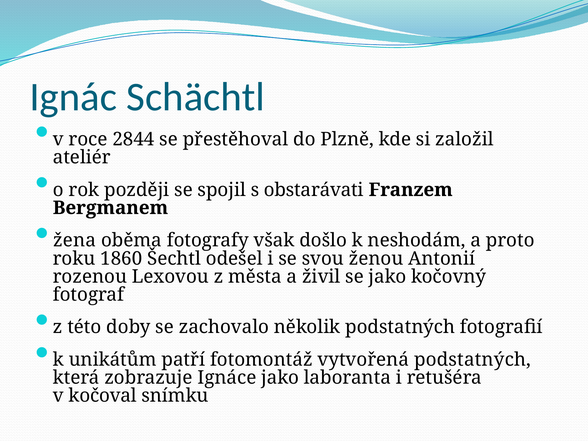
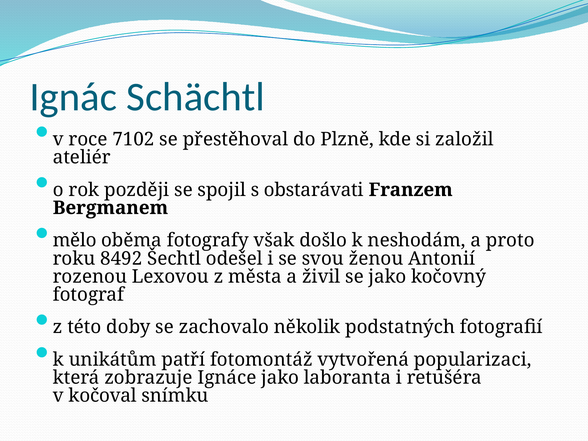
2844: 2844 -> 7102 (133, 139)
žena: žena -> mělo (75, 240)
1860: 1860 -> 8492 (121, 258)
vytvořená podstatných: podstatných -> popularizaci (473, 360)
